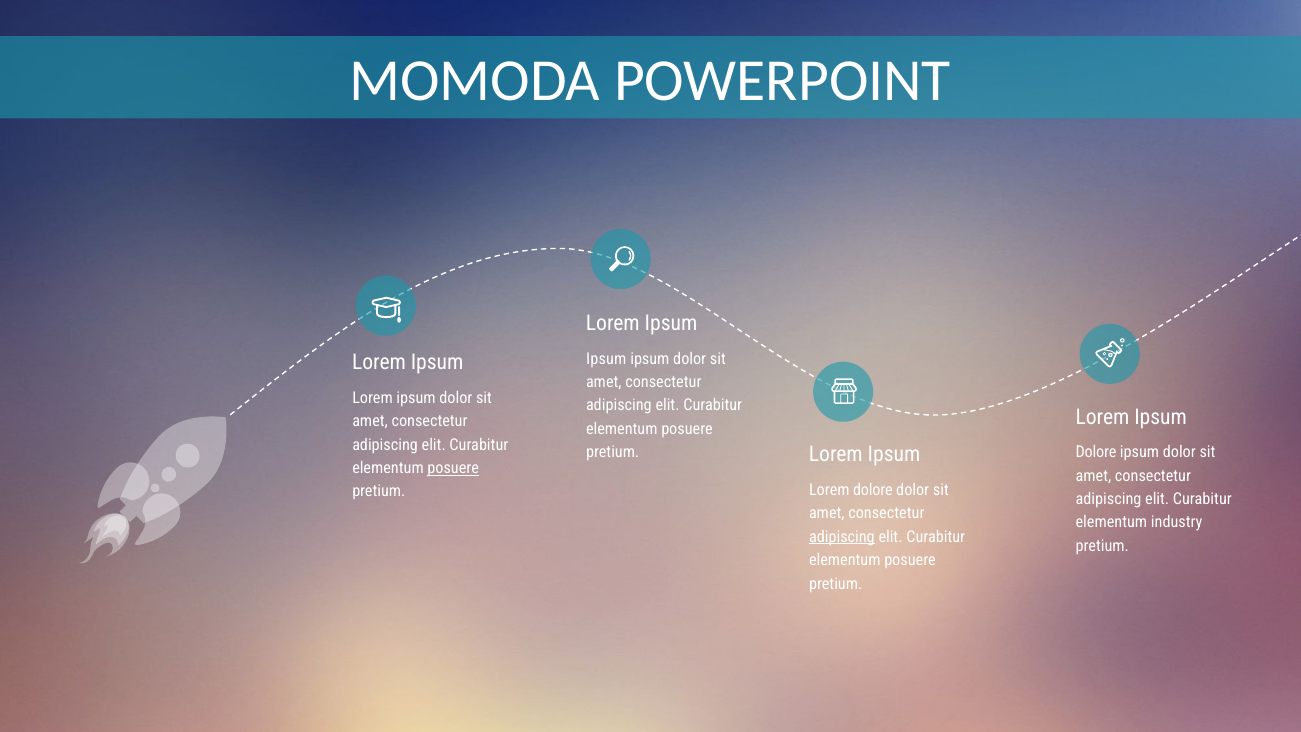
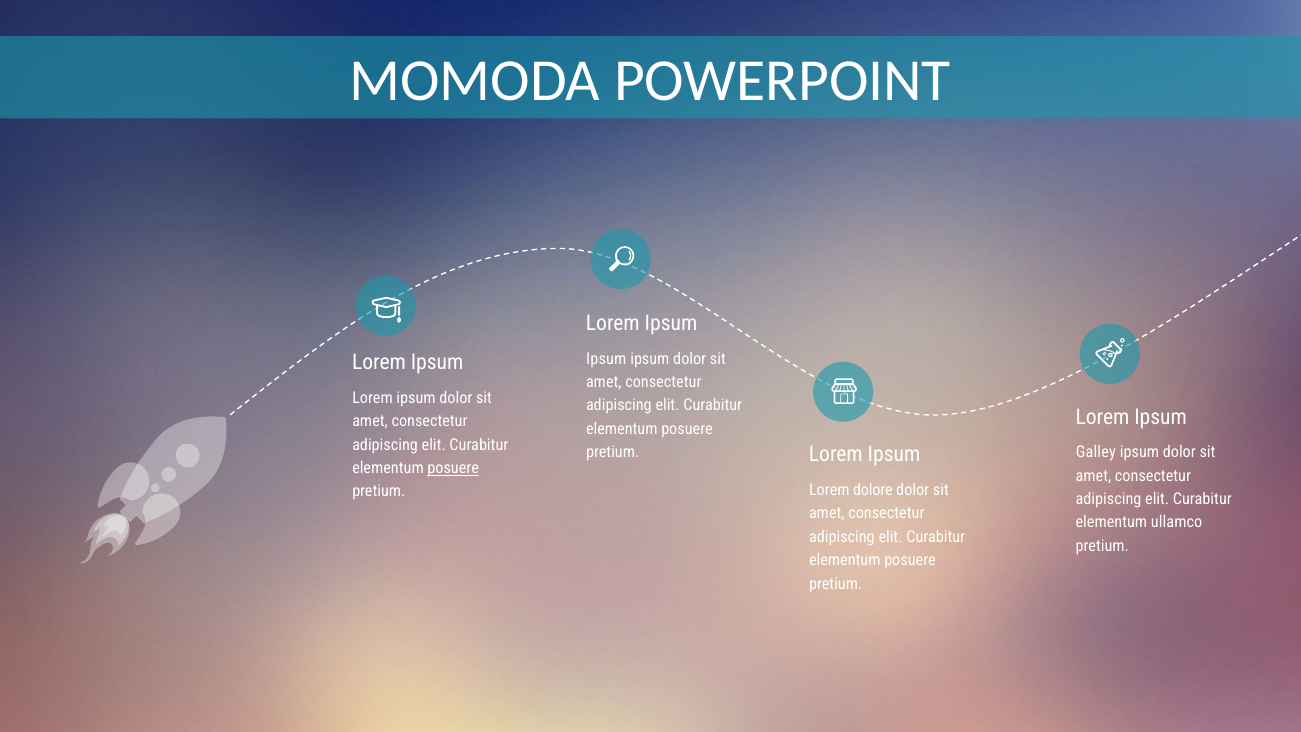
Dolore: Dolore -> Galley (1096, 452)
industry: industry -> ullamco (1177, 522)
adipiscing underline: present -> none (842, 537)
